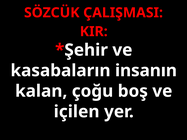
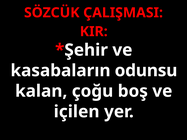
insanın: insanın -> odunsu (146, 71)
